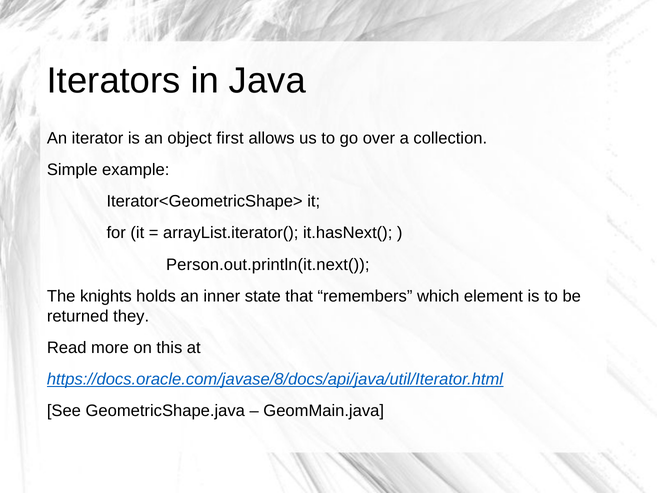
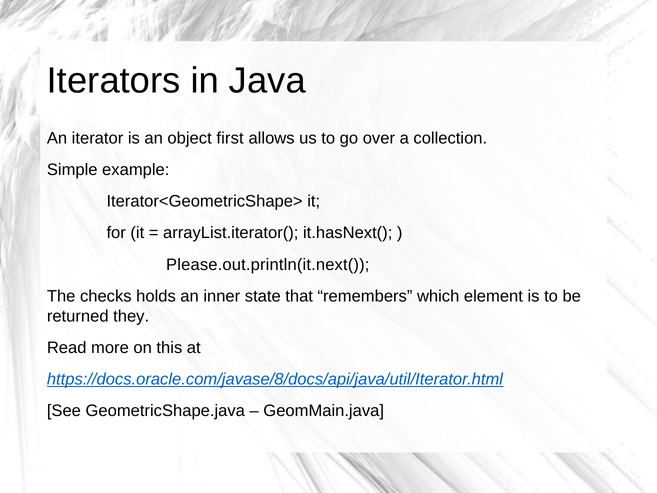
Person.out.println(it.next(: Person.out.println(it.next( -> Please.out.println(it.next( (268, 264)
knights: knights -> checks (106, 296)
